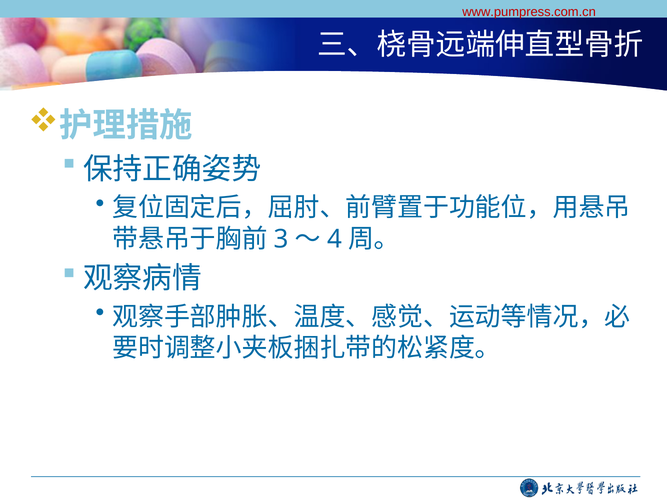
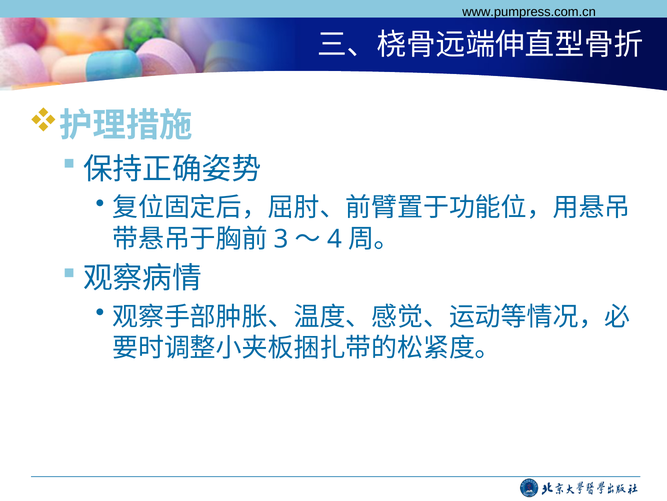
www.pumpress.com.cn colour: red -> black (529, 12)
